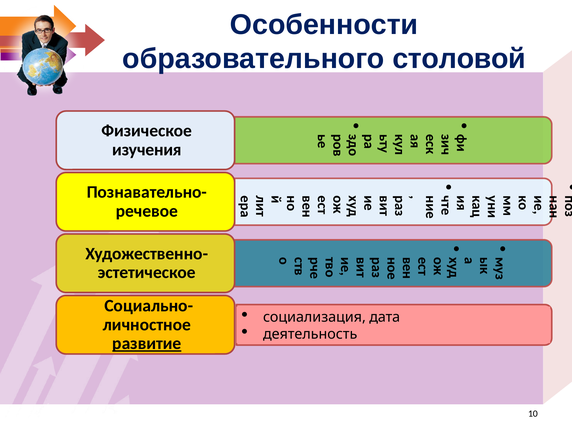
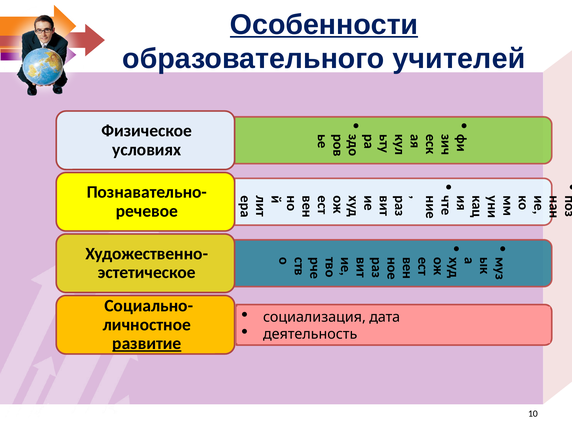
Особенности underline: none -> present (324, 25)
столовой: столовой -> учителей (459, 59)
изучения: изучения -> условиях (147, 150)
